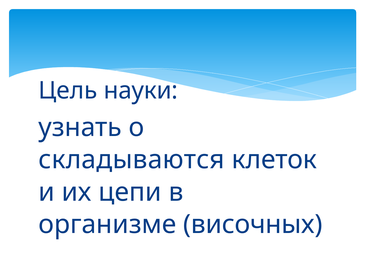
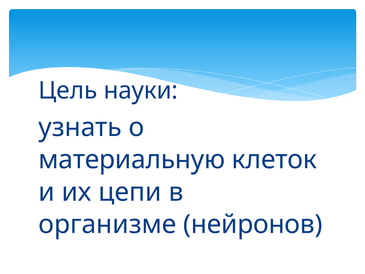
складываются: складываются -> материальную (132, 160)
височных: височных -> нейронов (253, 224)
